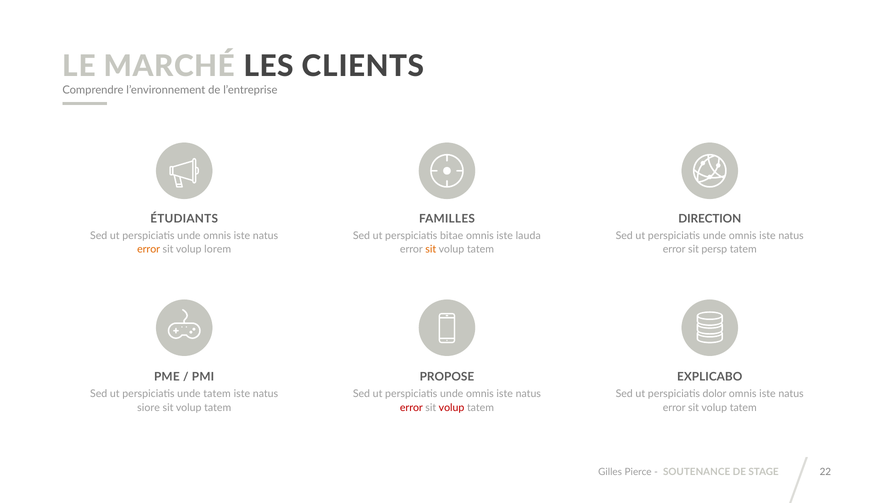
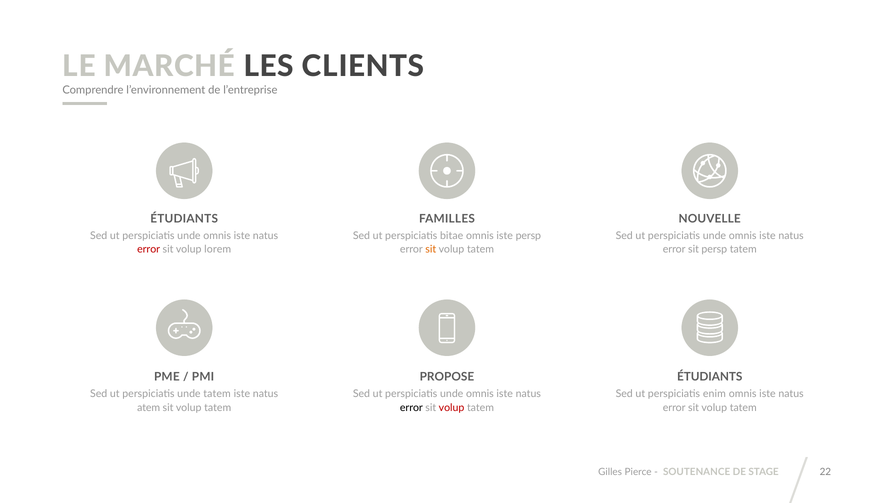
DIRECTION: DIRECTION -> NOUVELLE (710, 219)
iste lauda: lauda -> persp (528, 236)
error colour: orange -> red (149, 249)
EXPLICABO: EXPLICABO -> ÉTUDIANTS (710, 377)
dolor: dolor -> enim (714, 394)
siore: siore -> atem (149, 407)
error colour: red -> black (411, 407)
